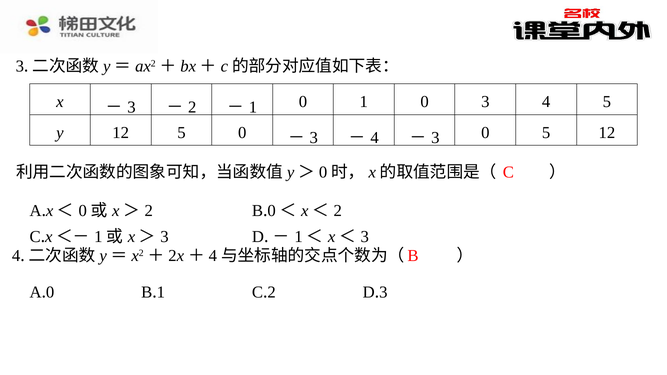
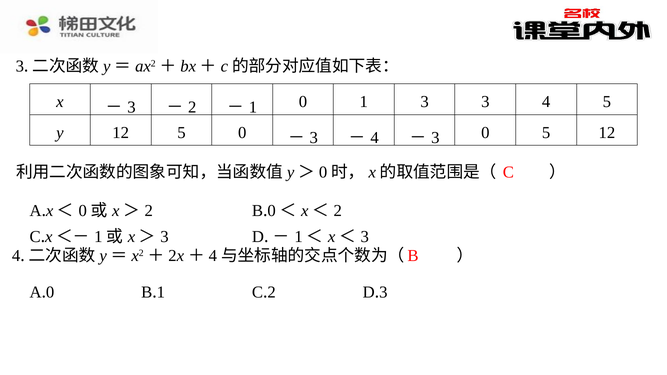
0 1 0: 0 -> 3 (425, 102)
